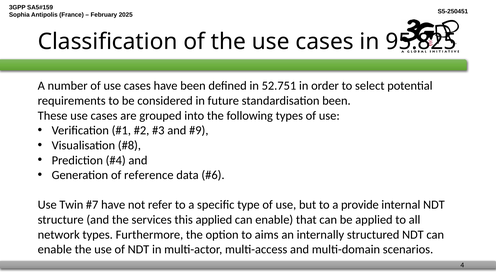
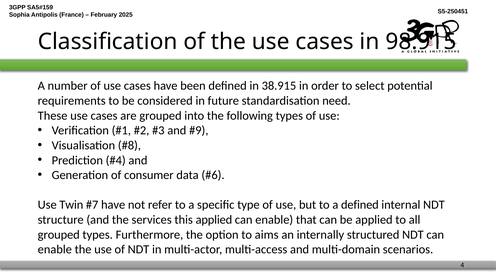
95.825: 95.825 -> 98.915 (421, 42)
52.751: 52.751 -> 38.915 (279, 86)
standardisation been: been -> need (336, 101)
reference: reference -> consumer (149, 175)
a provide: provide -> defined (360, 205)
network: network -> grouped (59, 235)
